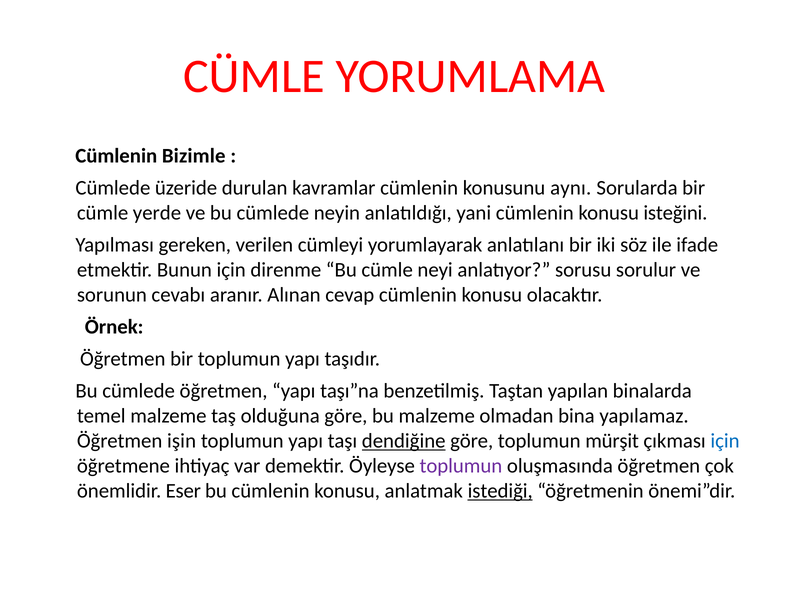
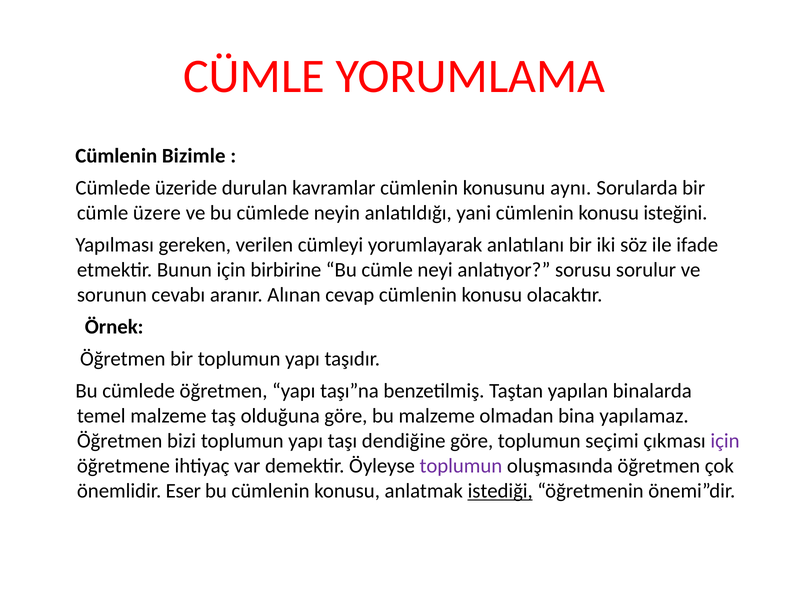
yerde: yerde -> üzere (157, 213)
direnme: direnme -> birbirine (286, 270)
işin: işin -> bizi (182, 441)
dendiğine underline: present -> none (404, 441)
mürşit: mürşit -> seçimi (612, 441)
için colour: blue -> purple (725, 441)
